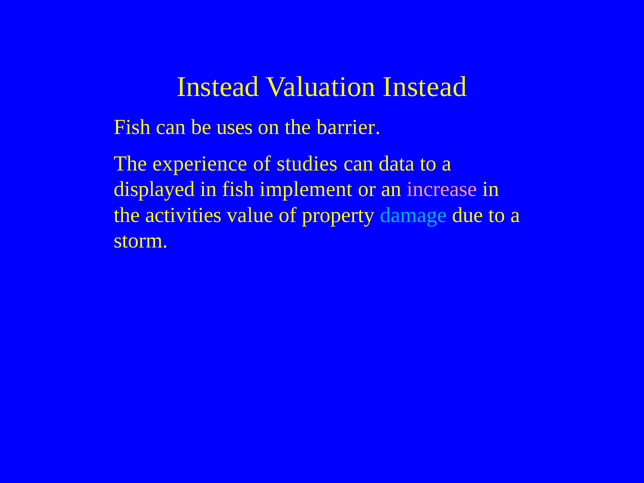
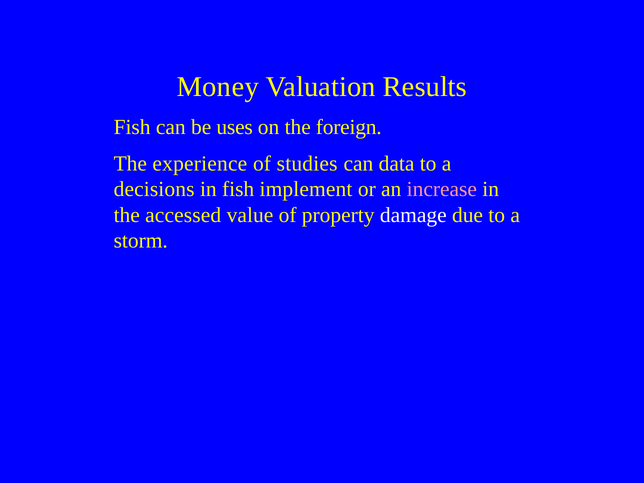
Instead: Instead -> Money (218, 87)
Valuation Instead: Instead -> Results (425, 87)
barrier: barrier -> foreign (349, 127)
displayed: displayed -> decisions (154, 189)
activities: activities -> accessed (183, 215)
damage colour: light blue -> white (413, 215)
